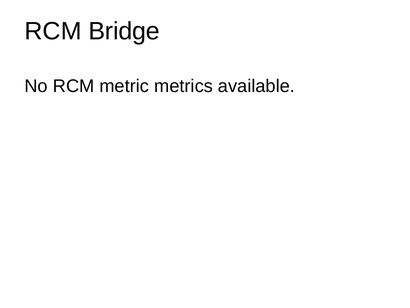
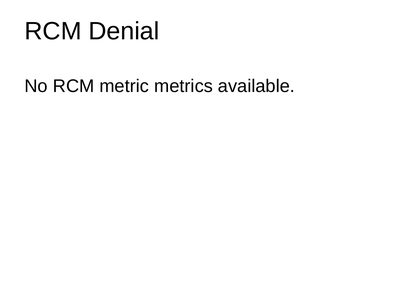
Bridge: Bridge -> Denial (124, 31)
